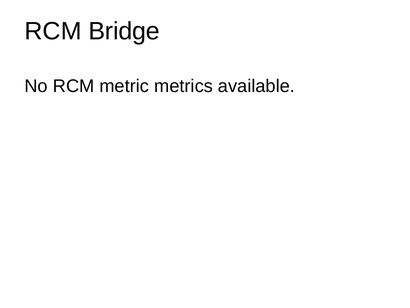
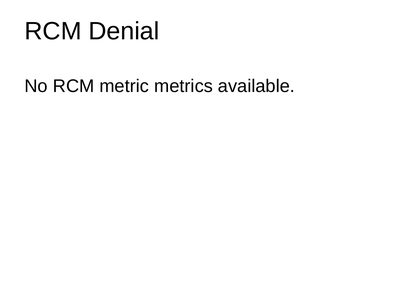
Bridge: Bridge -> Denial (124, 31)
